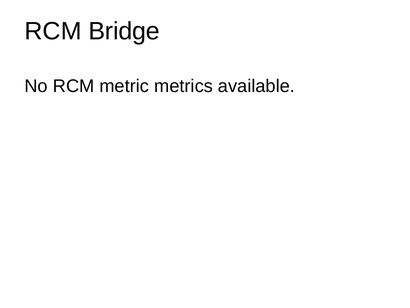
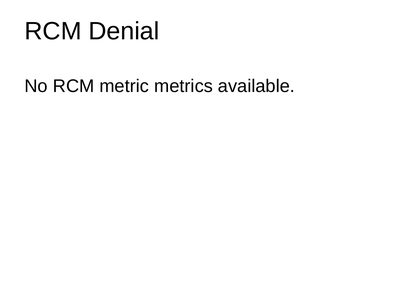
Bridge: Bridge -> Denial (124, 31)
